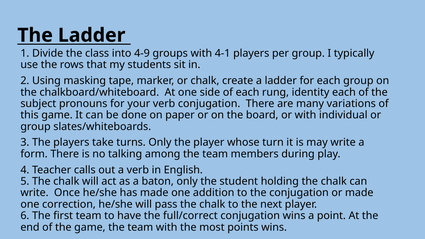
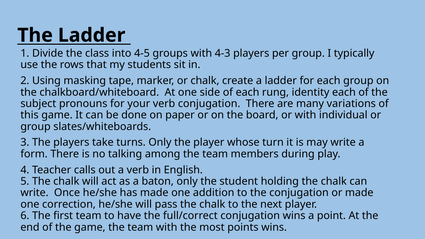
4-9: 4-9 -> 4-5 (142, 53)
4-1: 4-1 -> 4-3 (223, 53)
